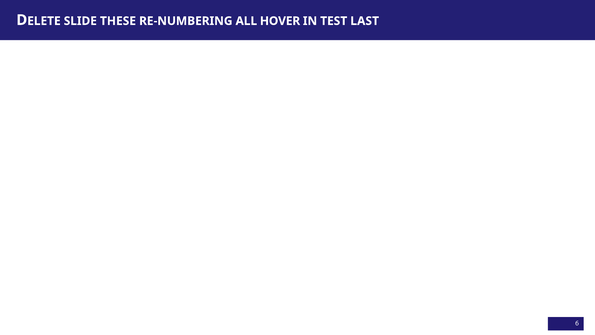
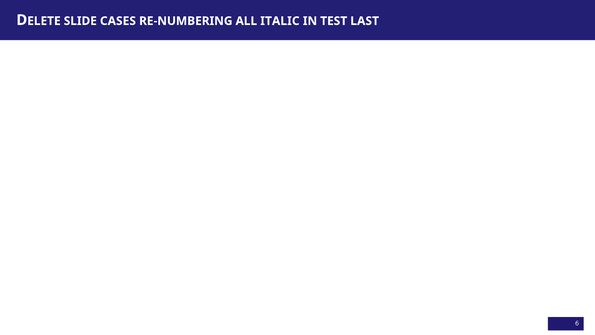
THESE: THESE -> CASES (118, 21)
HOVER: HOVER -> ITALIC (280, 21)
